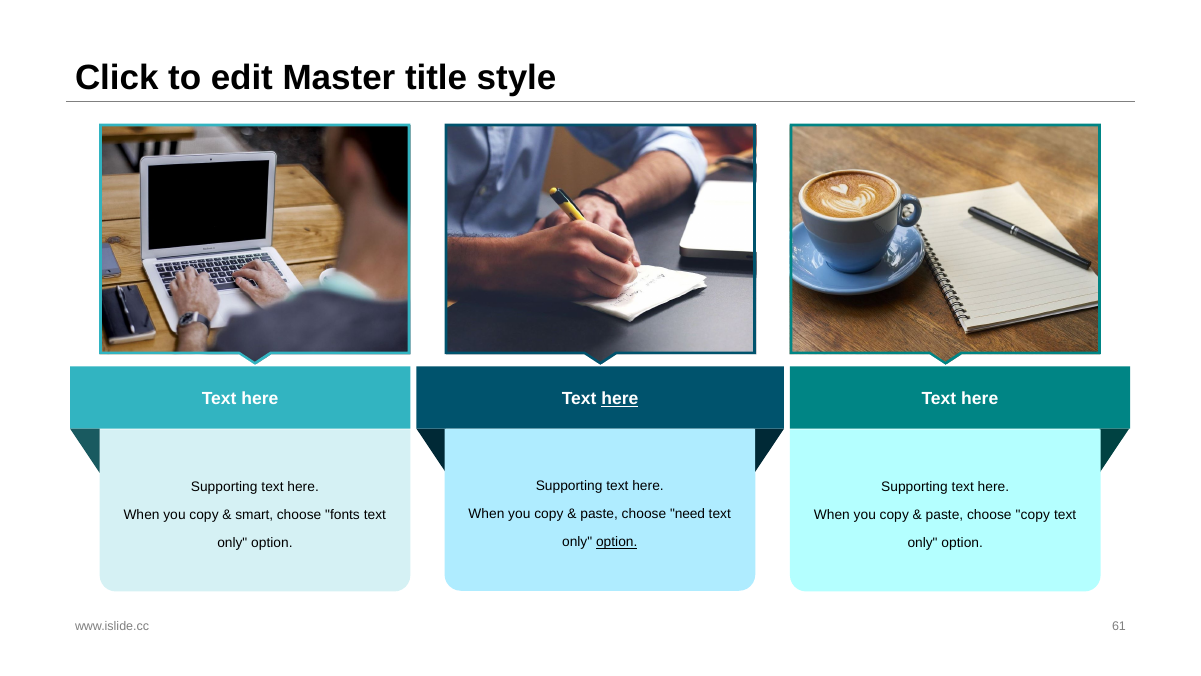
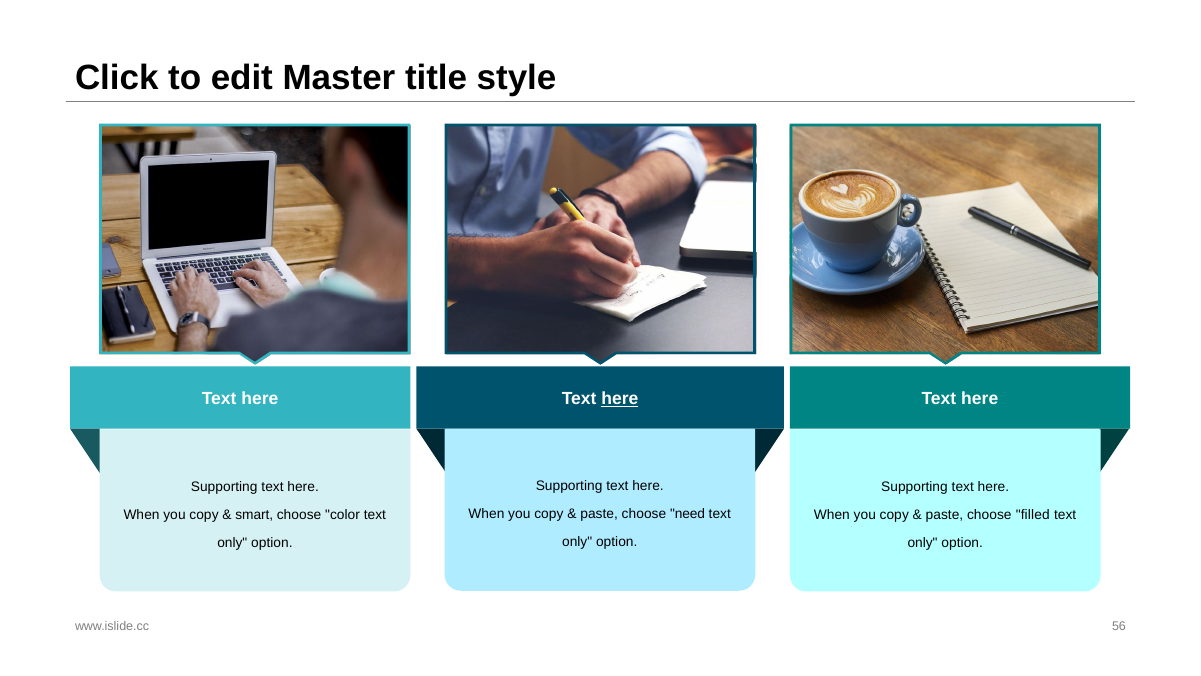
fonts: fonts -> color (343, 515)
choose copy: copy -> filled (1033, 515)
option underline: present -> none (617, 542)
61: 61 -> 56 (1119, 626)
